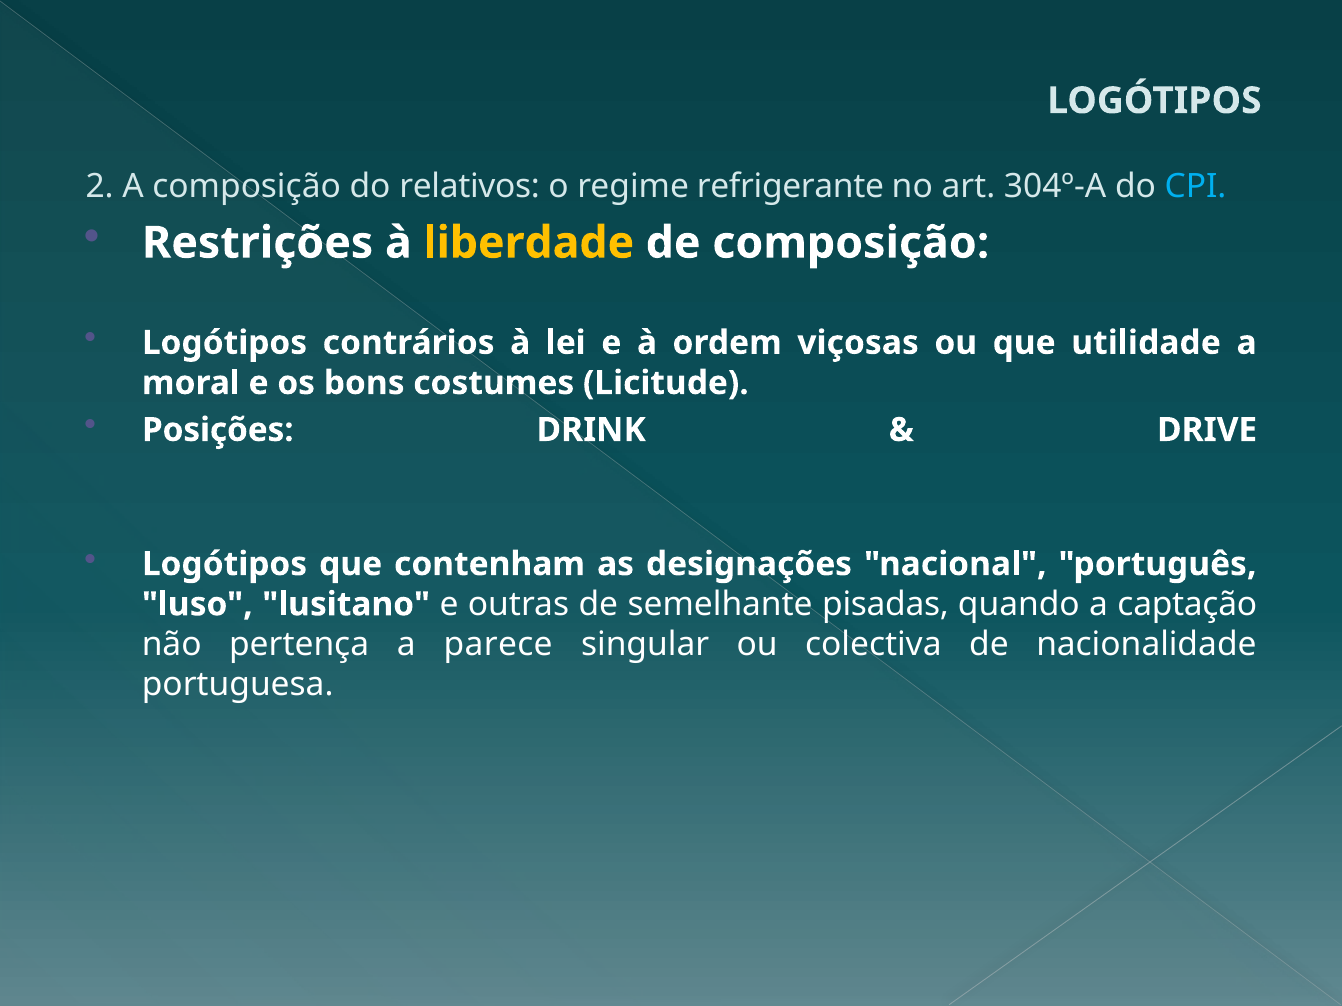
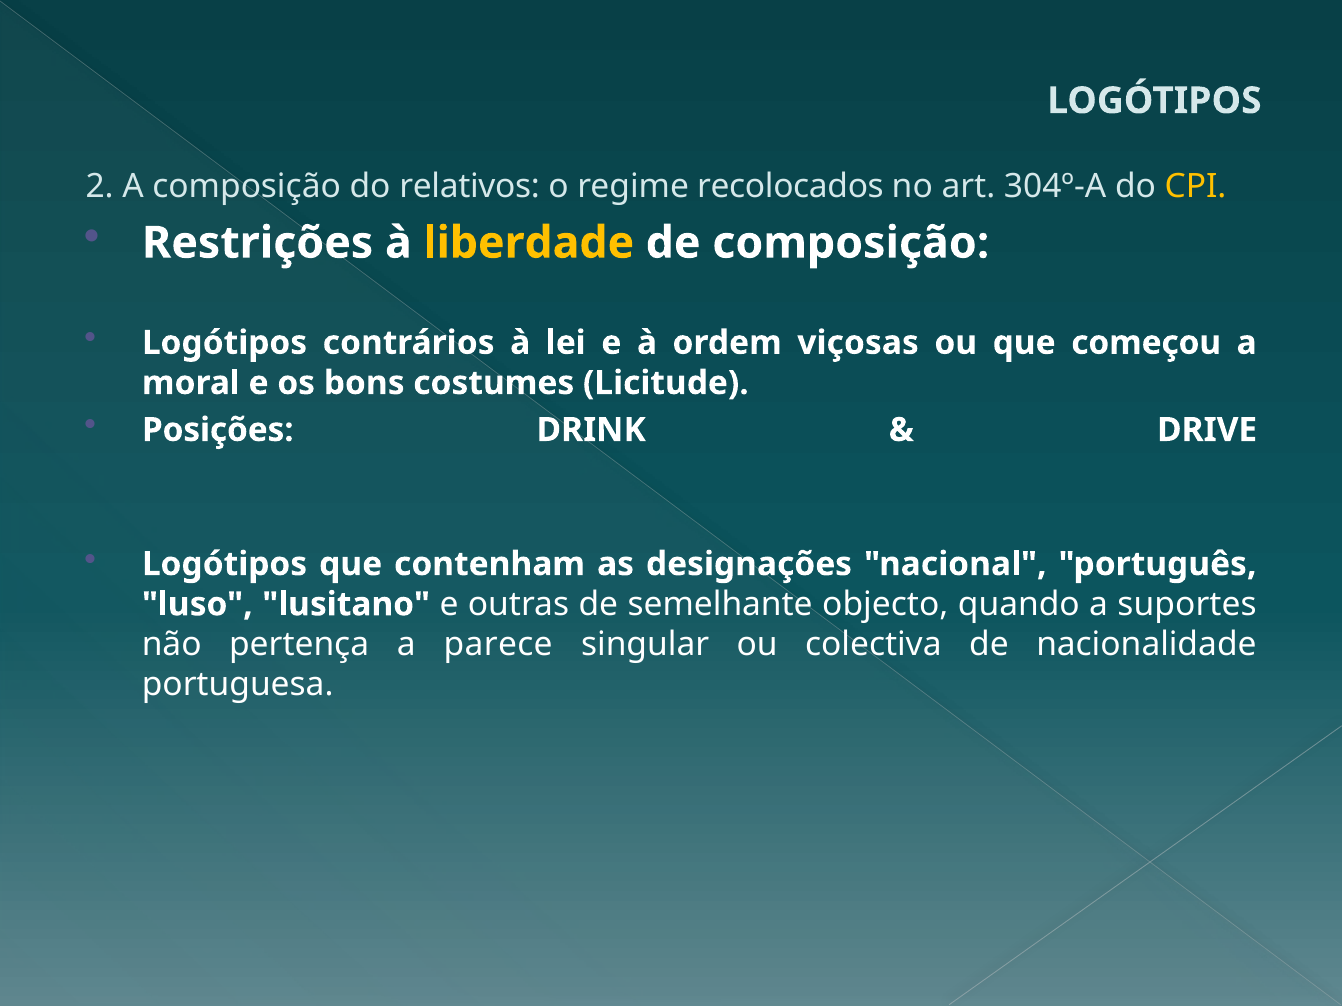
refrigerante: refrigerante -> recolocados (790, 186)
CPI colour: light blue -> yellow (1196, 186)
utilidade: utilidade -> começou (1146, 343)
pisadas: pisadas -> objecto (885, 605)
captação: captação -> suportes (1187, 605)
